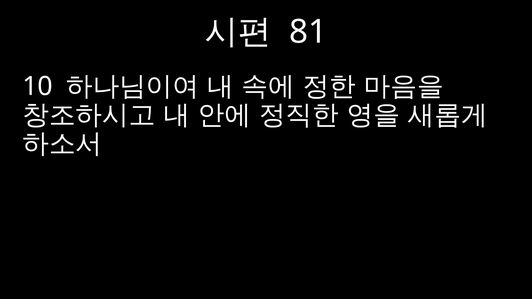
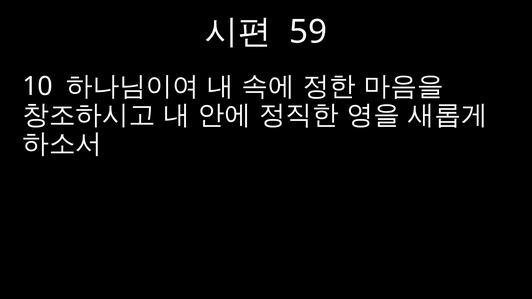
81: 81 -> 59 (308, 32)
